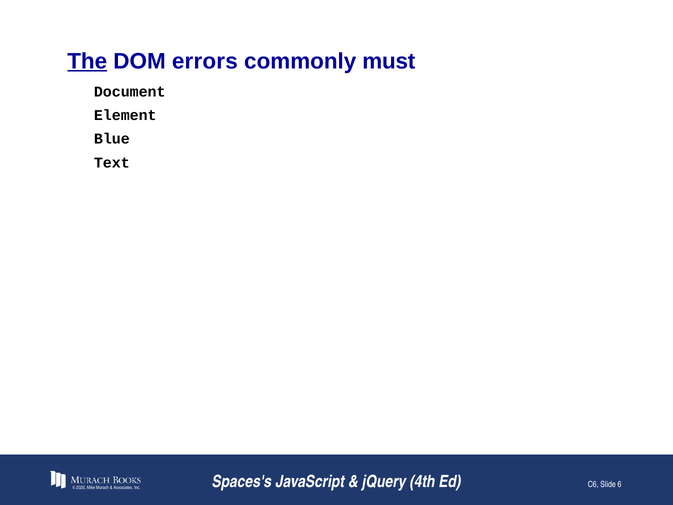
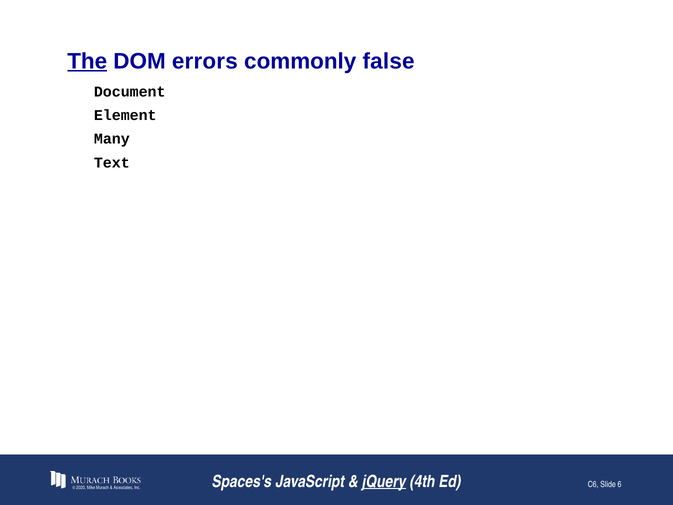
must: must -> false (389, 61)
Blue: Blue -> Many (112, 139)
jQuery underline: none -> present (384, 481)
